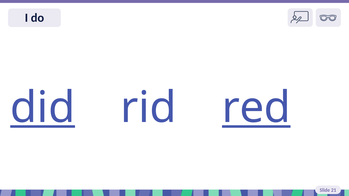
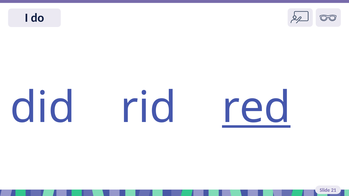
did underline: present -> none (43, 108)
